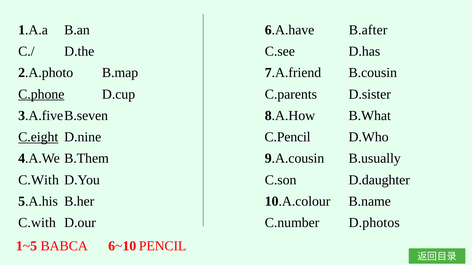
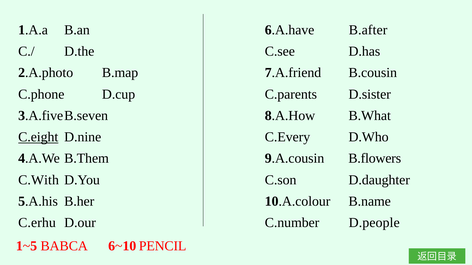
C.phone underline: present -> none (41, 94)
C.Pencil: C.Pencil -> C.Every (287, 137)
B.usually: B.usually -> B.flowers (375, 159)
C.with: C.with -> C.erhu (37, 223)
D.photos: D.photos -> D.people (374, 223)
